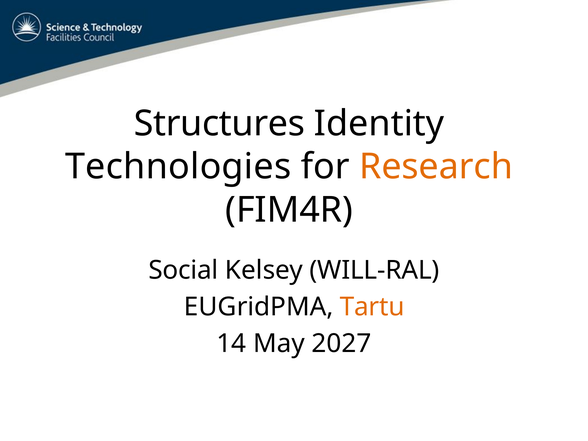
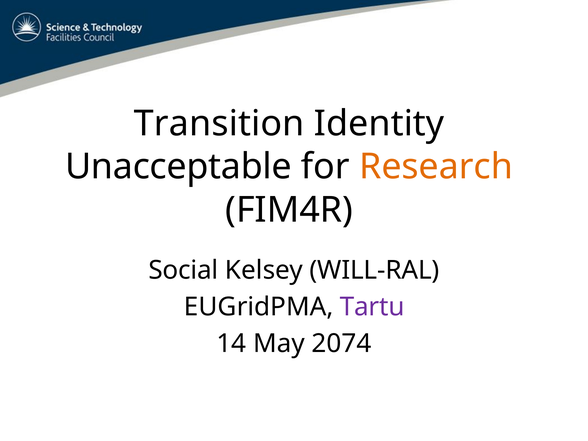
Structures: Structures -> Transition (219, 124)
Technologies: Technologies -> Unacceptable (178, 167)
Tartu colour: orange -> purple (372, 307)
2027: 2027 -> 2074 (342, 344)
